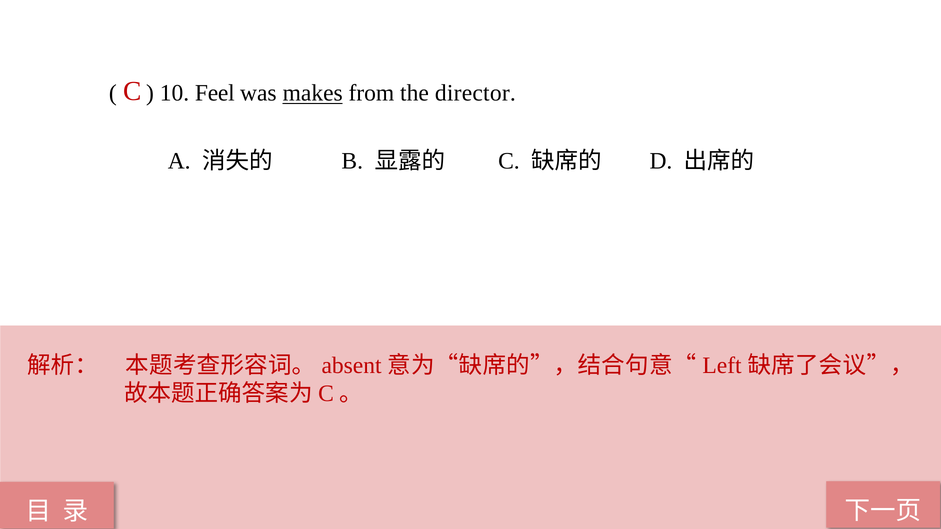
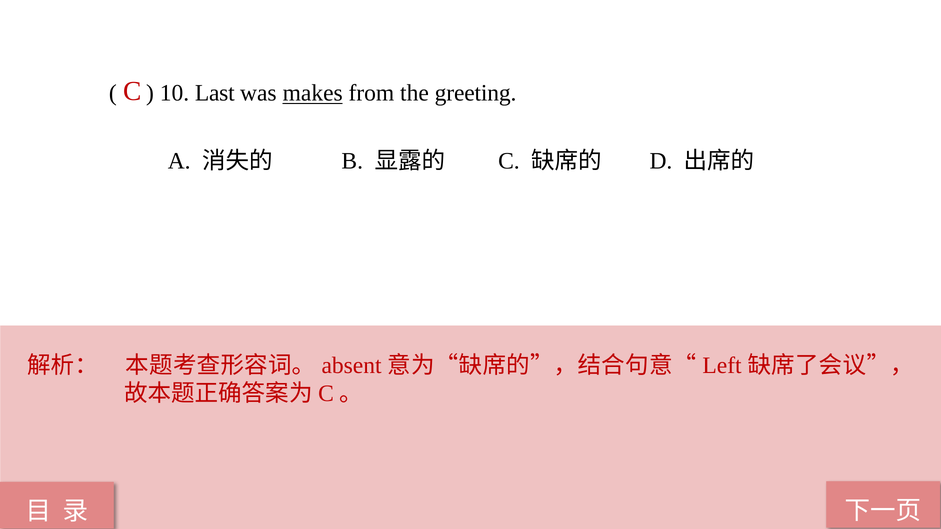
Feel: Feel -> Last (215, 93)
director: director -> greeting (476, 93)
